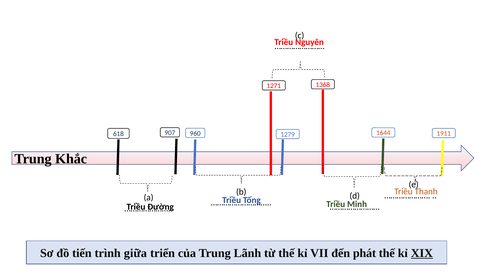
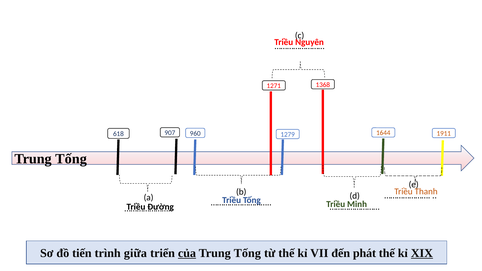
Khắc: Khắc -> Tống (71, 159)
của underline: none -> present (187, 253)
Lãnh: Lãnh -> Tống (247, 253)
